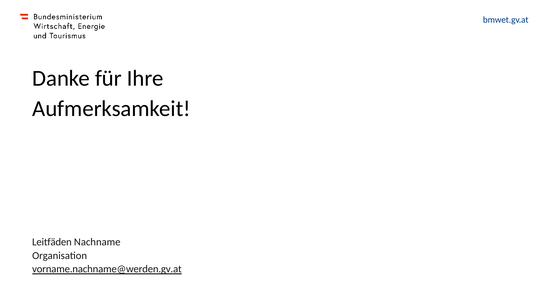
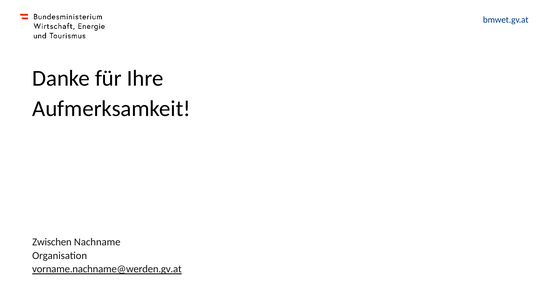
Leitfäden: Leitfäden -> Zwischen (52, 242)
